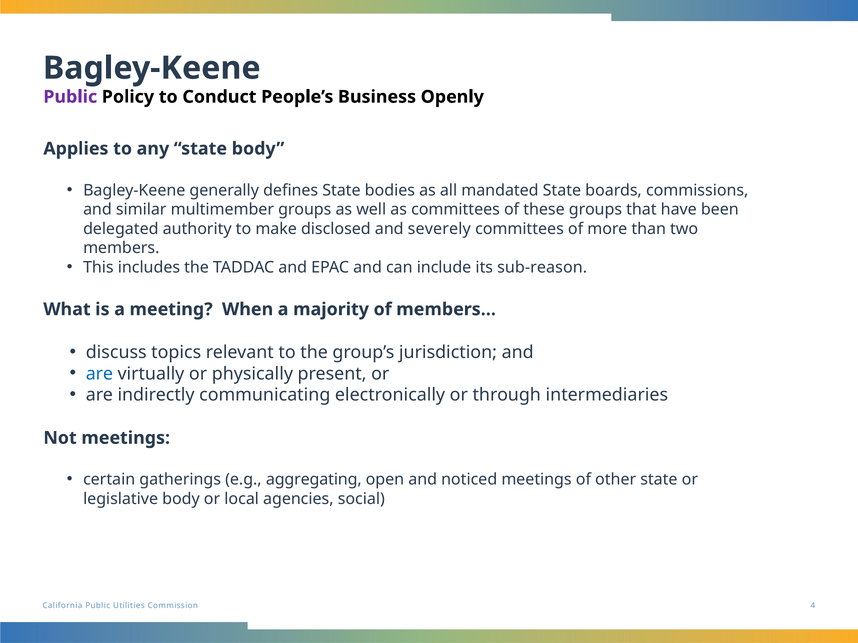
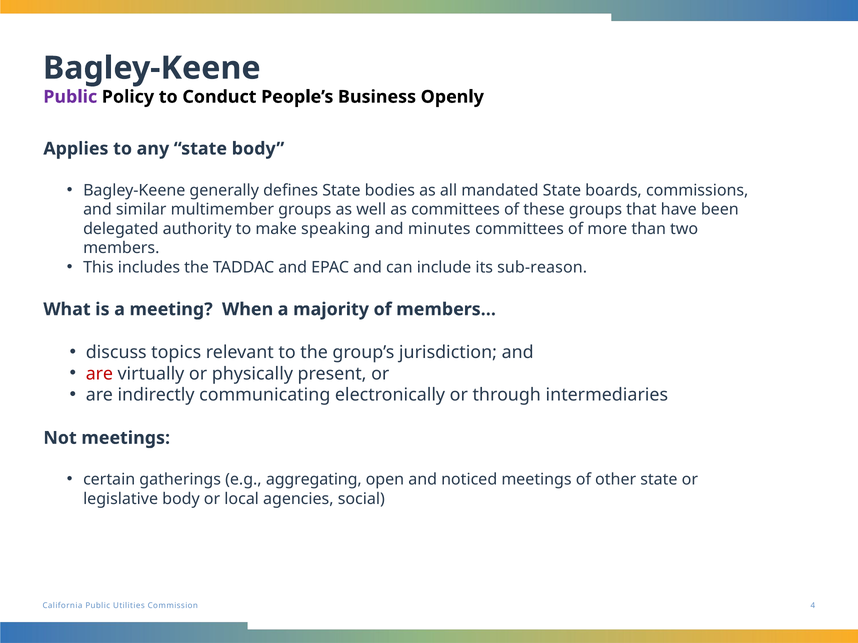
disclosed: disclosed -> speaking (336, 229)
severely: severely -> minutes (439, 229)
are colour: blue -> red (99, 374)
